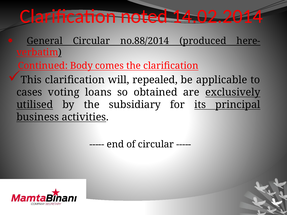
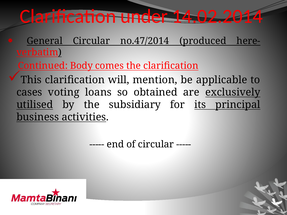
noted: noted -> under (144, 16)
no.88/2014: no.88/2014 -> no.47/2014 (145, 41)
repealed: repealed -> mention (155, 80)
